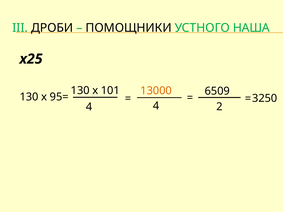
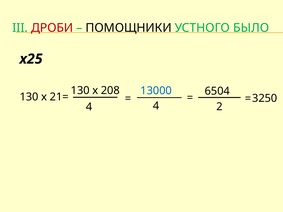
ДРОБИ colour: black -> red (52, 28)
НАША: НАША -> БЫЛО (251, 28)
101: 101 -> 208 (110, 91)
13000 colour: orange -> blue (156, 91)
6509: 6509 -> 6504 (217, 91)
95=: 95= -> 21= (59, 97)
